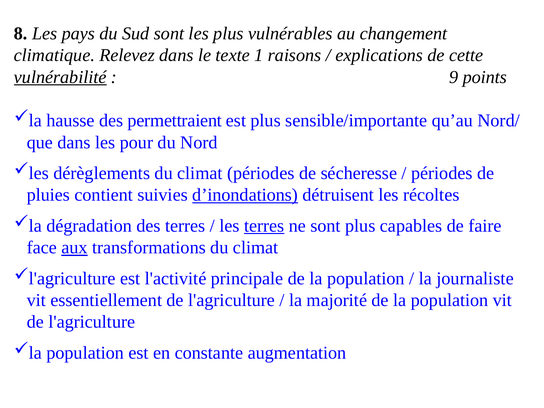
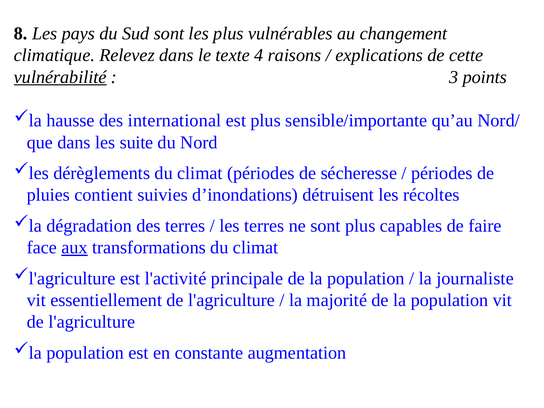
1: 1 -> 4 (259, 55)
9: 9 -> 3 (454, 77)
permettraient: permettraient -> international (175, 121)
pour: pour -> suite (137, 142)
d’inondations underline: present -> none (245, 195)
terres underline: present -> none (264, 226)
